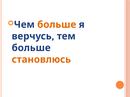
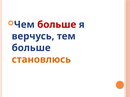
больше colour: orange -> red (57, 25)
